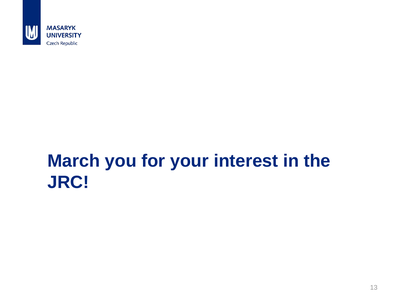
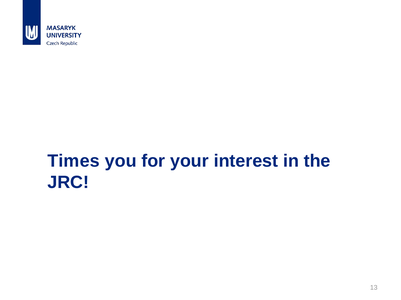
March: March -> Times (74, 161)
